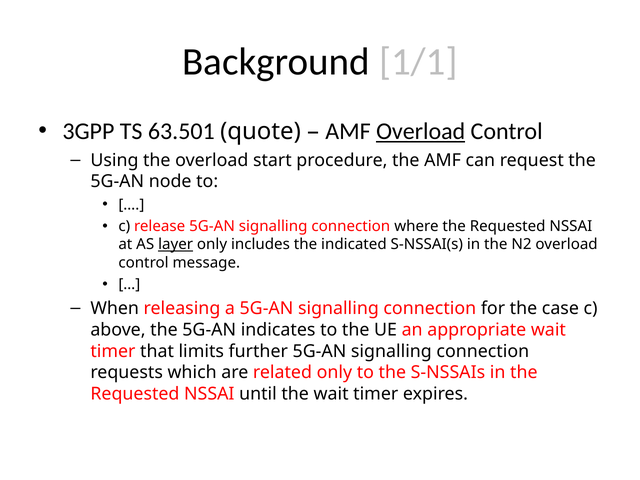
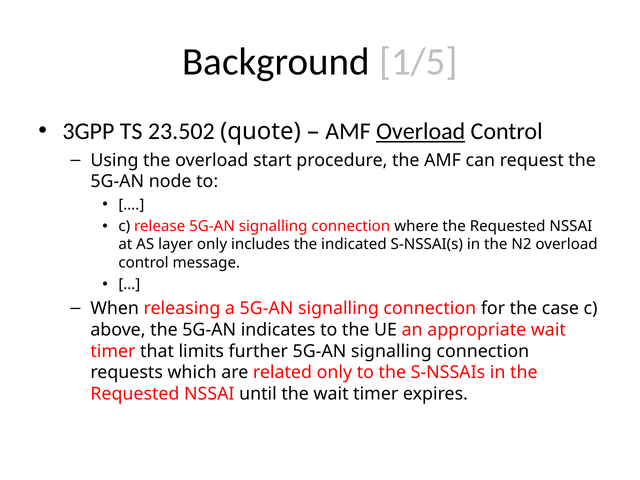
1/1: 1/1 -> 1/5 (418, 62)
63.501: 63.501 -> 23.502 (181, 131)
layer underline: present -> none (176, 244)
